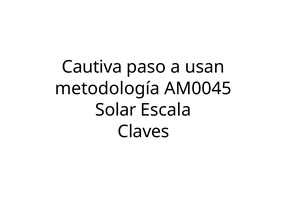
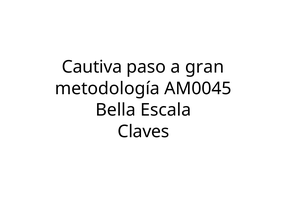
usan: usan -> gran (205, 67)
Solar: Solar -> Bella (116, 110)
